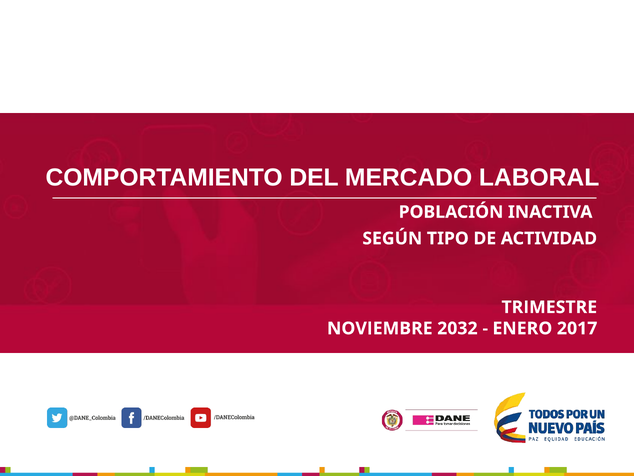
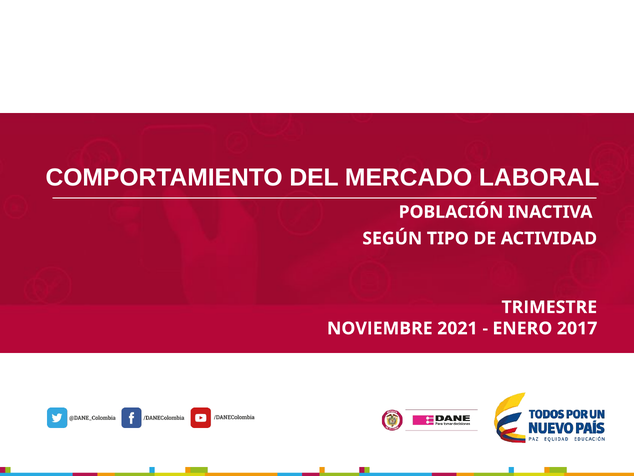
2032: 2032 -> 2021 (457, 328)
